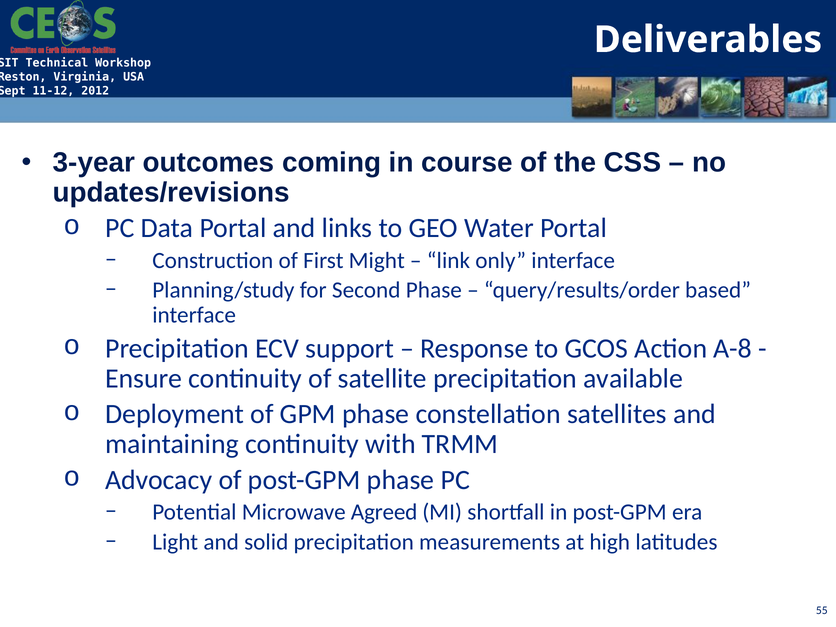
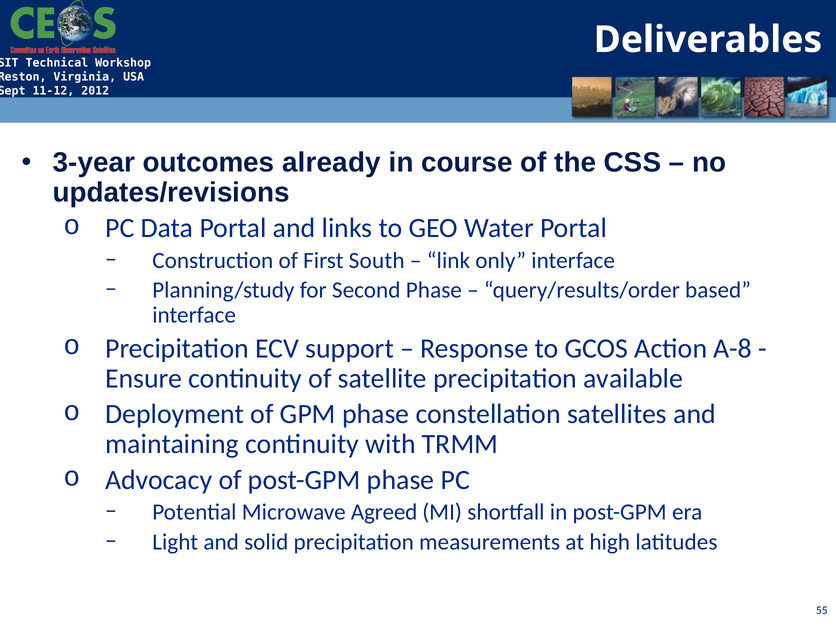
coming: coming -> already (332, 163)
Might: Might -> South (377, 261)
